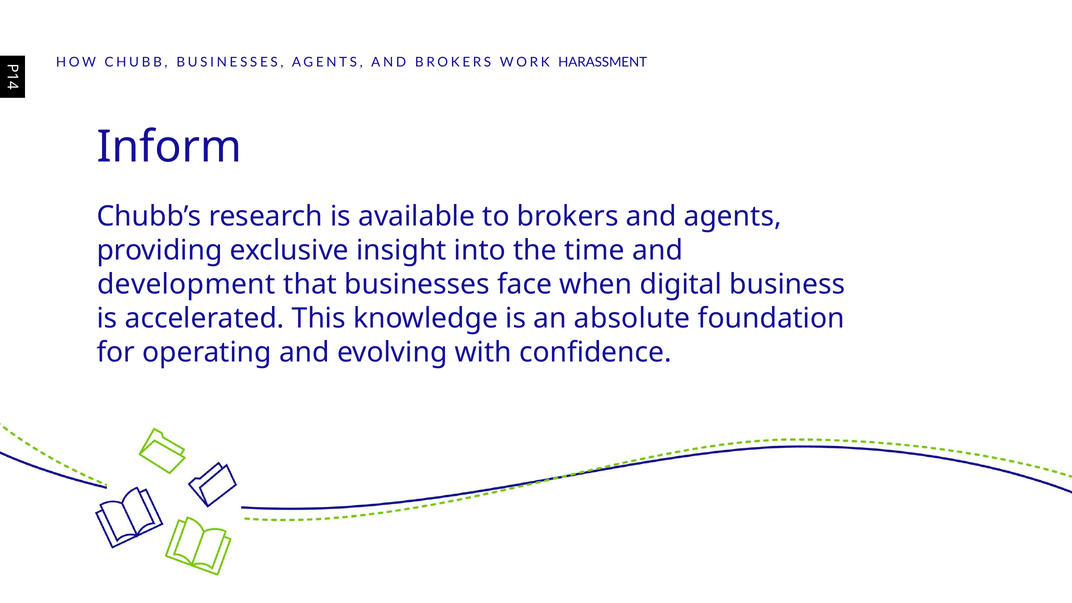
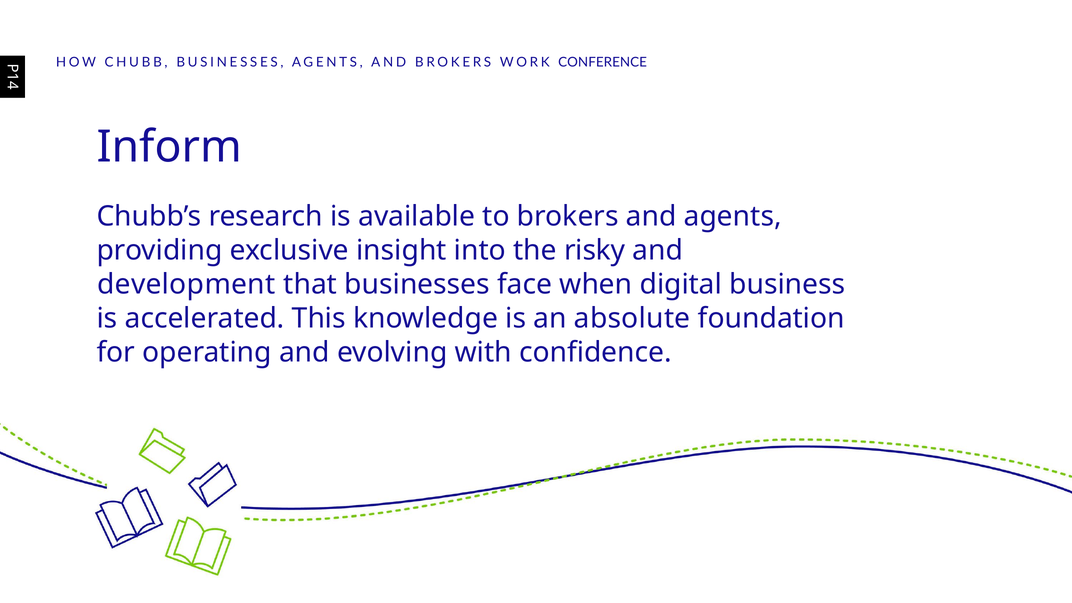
HARASSMENT: HARASSMENT -> CONFERENCE (603, 62)
time: time -> risky (595, 251)
